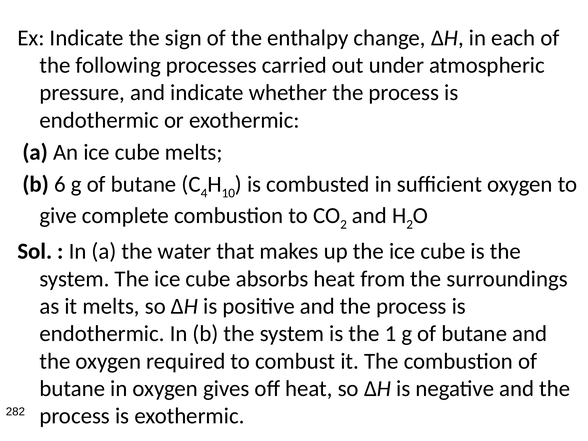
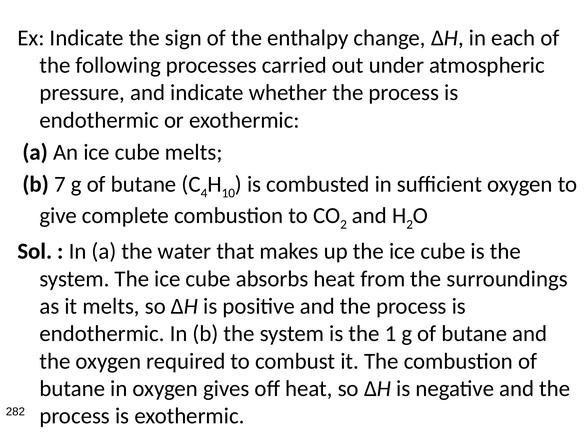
6: 6 -> 7 (60, 184)
